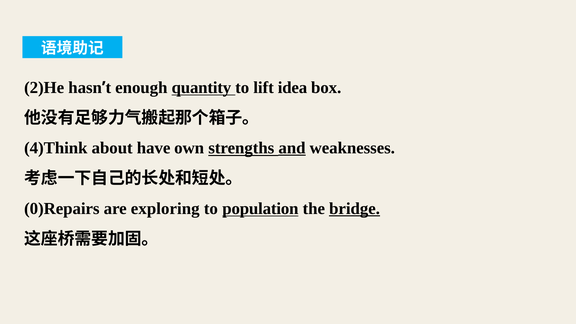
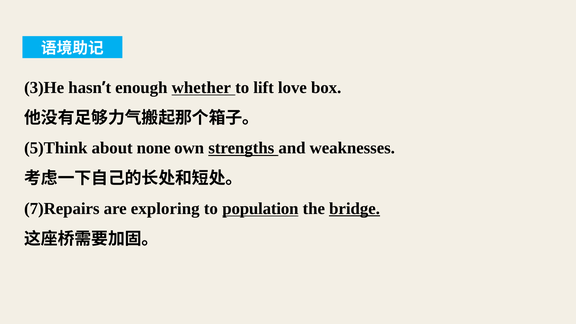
2)He: 2)He -> 3)He (44, 88)
quantity: quantity -> whether (201, 88)
idea: idea -> love (292, 88)
4)Think: 4)Think -> 5)Think (56, 148)
have: have -> none (154, 148)
and underline: present -> none (292, 148)
0)Repairs: 0)Repairs -> 7)Repairs (62, 209)
